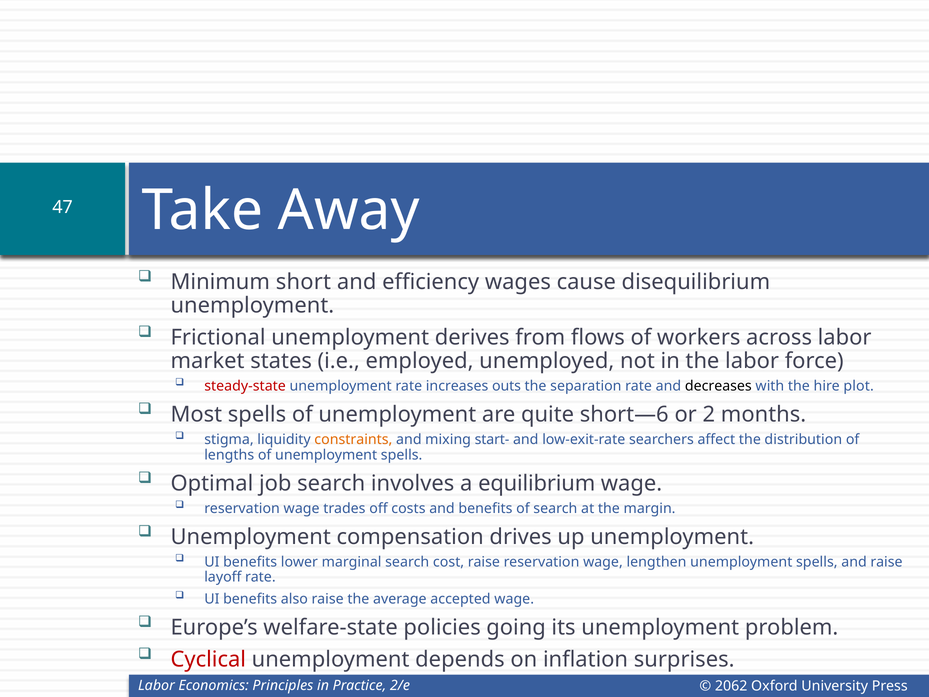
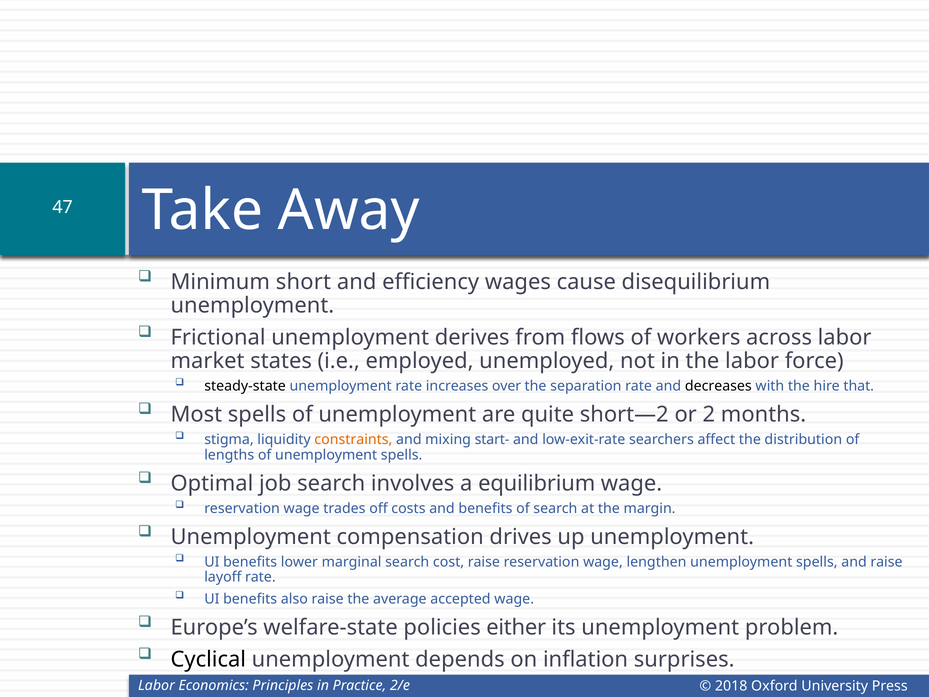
steady-state colour: red -> black (245, 386)
outs: outs -> over (507, 386)
plot: plot -> that (859, 386)
short—6: short—6 -> short—2 (624, 415)
going: going -> either (516, 627)
Cyclical colour: red -> black (208, 659)
2062: 2062 -> 2018 (731, 686)
